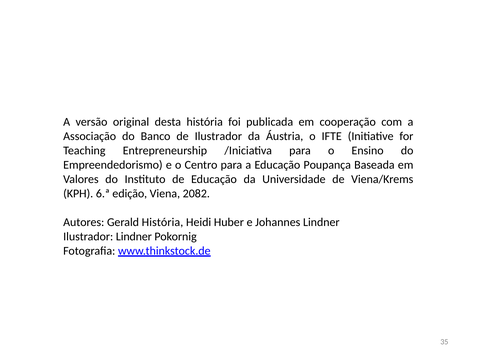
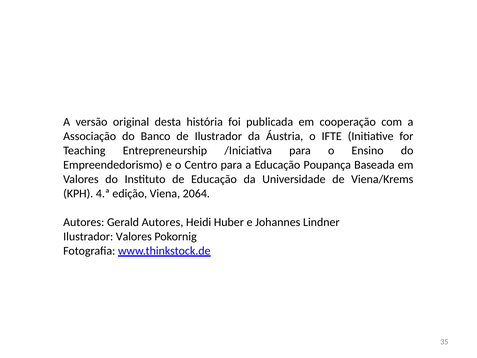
6.ª: 6.ª -> 4.ª (103, 193)
2082: 2082 -> 2064 (196, 193)
Gerald História: História -> Autores (163, 222)
Ilustrador Lindner: Lindner -> Valores (134, 236)
